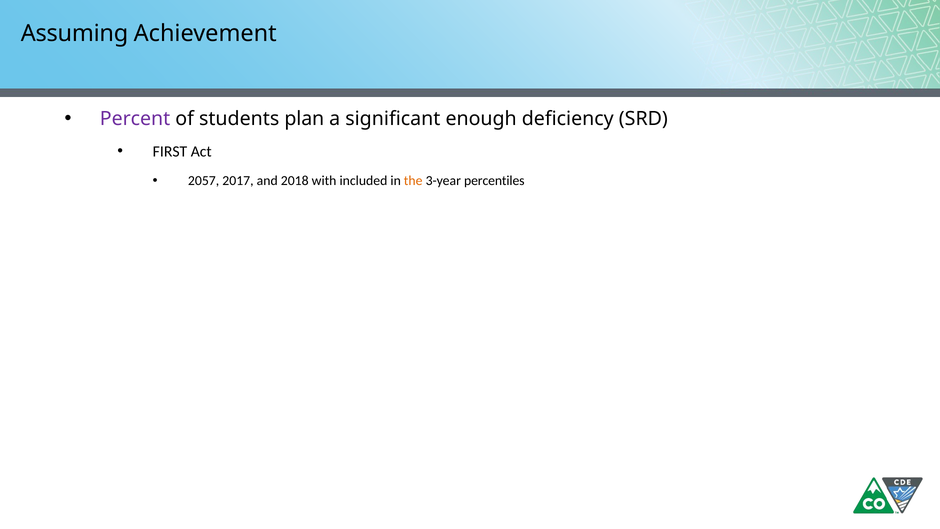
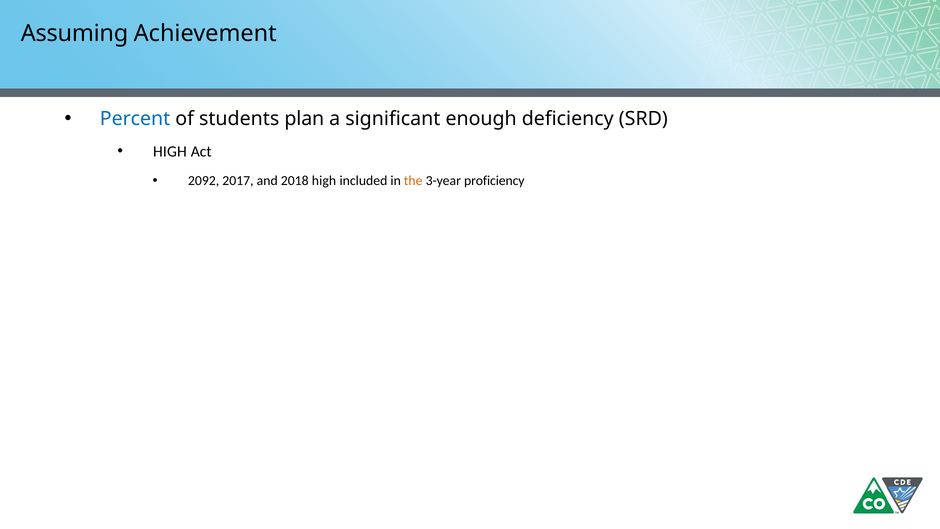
Percent colour: purple -> blue (135, 119)
FIRST: FIRST -> HIGH (170, 152)
2057: 2057 -> 2092 (204, 181)
2018 with: with -> high (324, 181)
percentiles: percentiles -> proficiency (494, 181)
